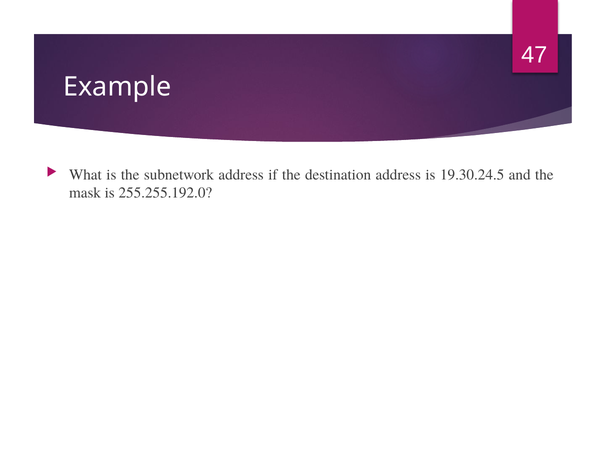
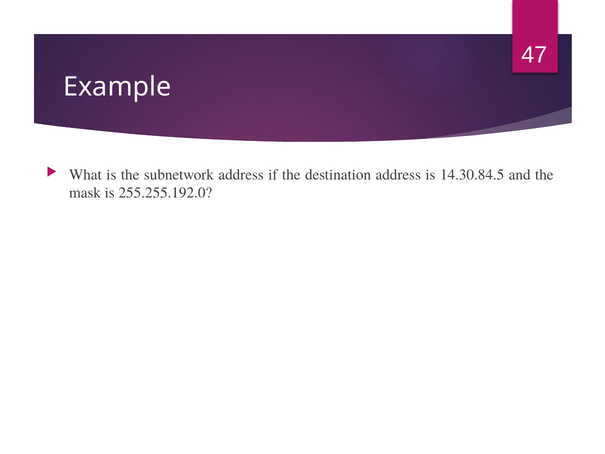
19.30.24.5: 19.30.24.5 -> 14.30.84.5 (472, 174)
